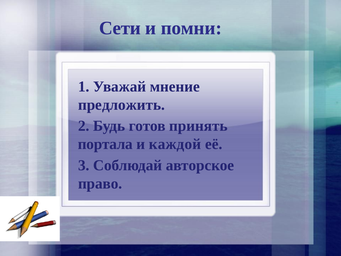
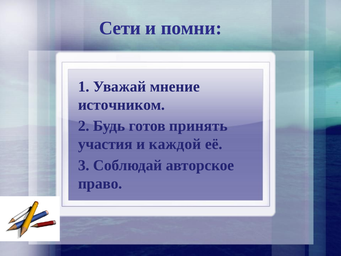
предложить: предложить -> источником (122, 105)
портала: портала -> участия (105, 144)
